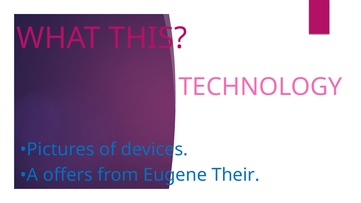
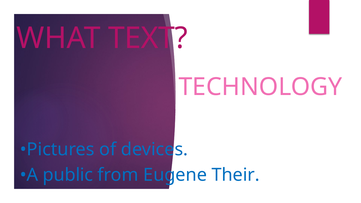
THIS: THIS -> TEXT (148, 38)
offers: offers -> public (68, 175)
